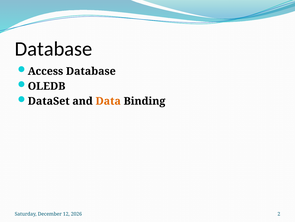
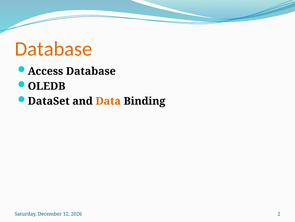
Database colour: black -> orange (53, 49)
